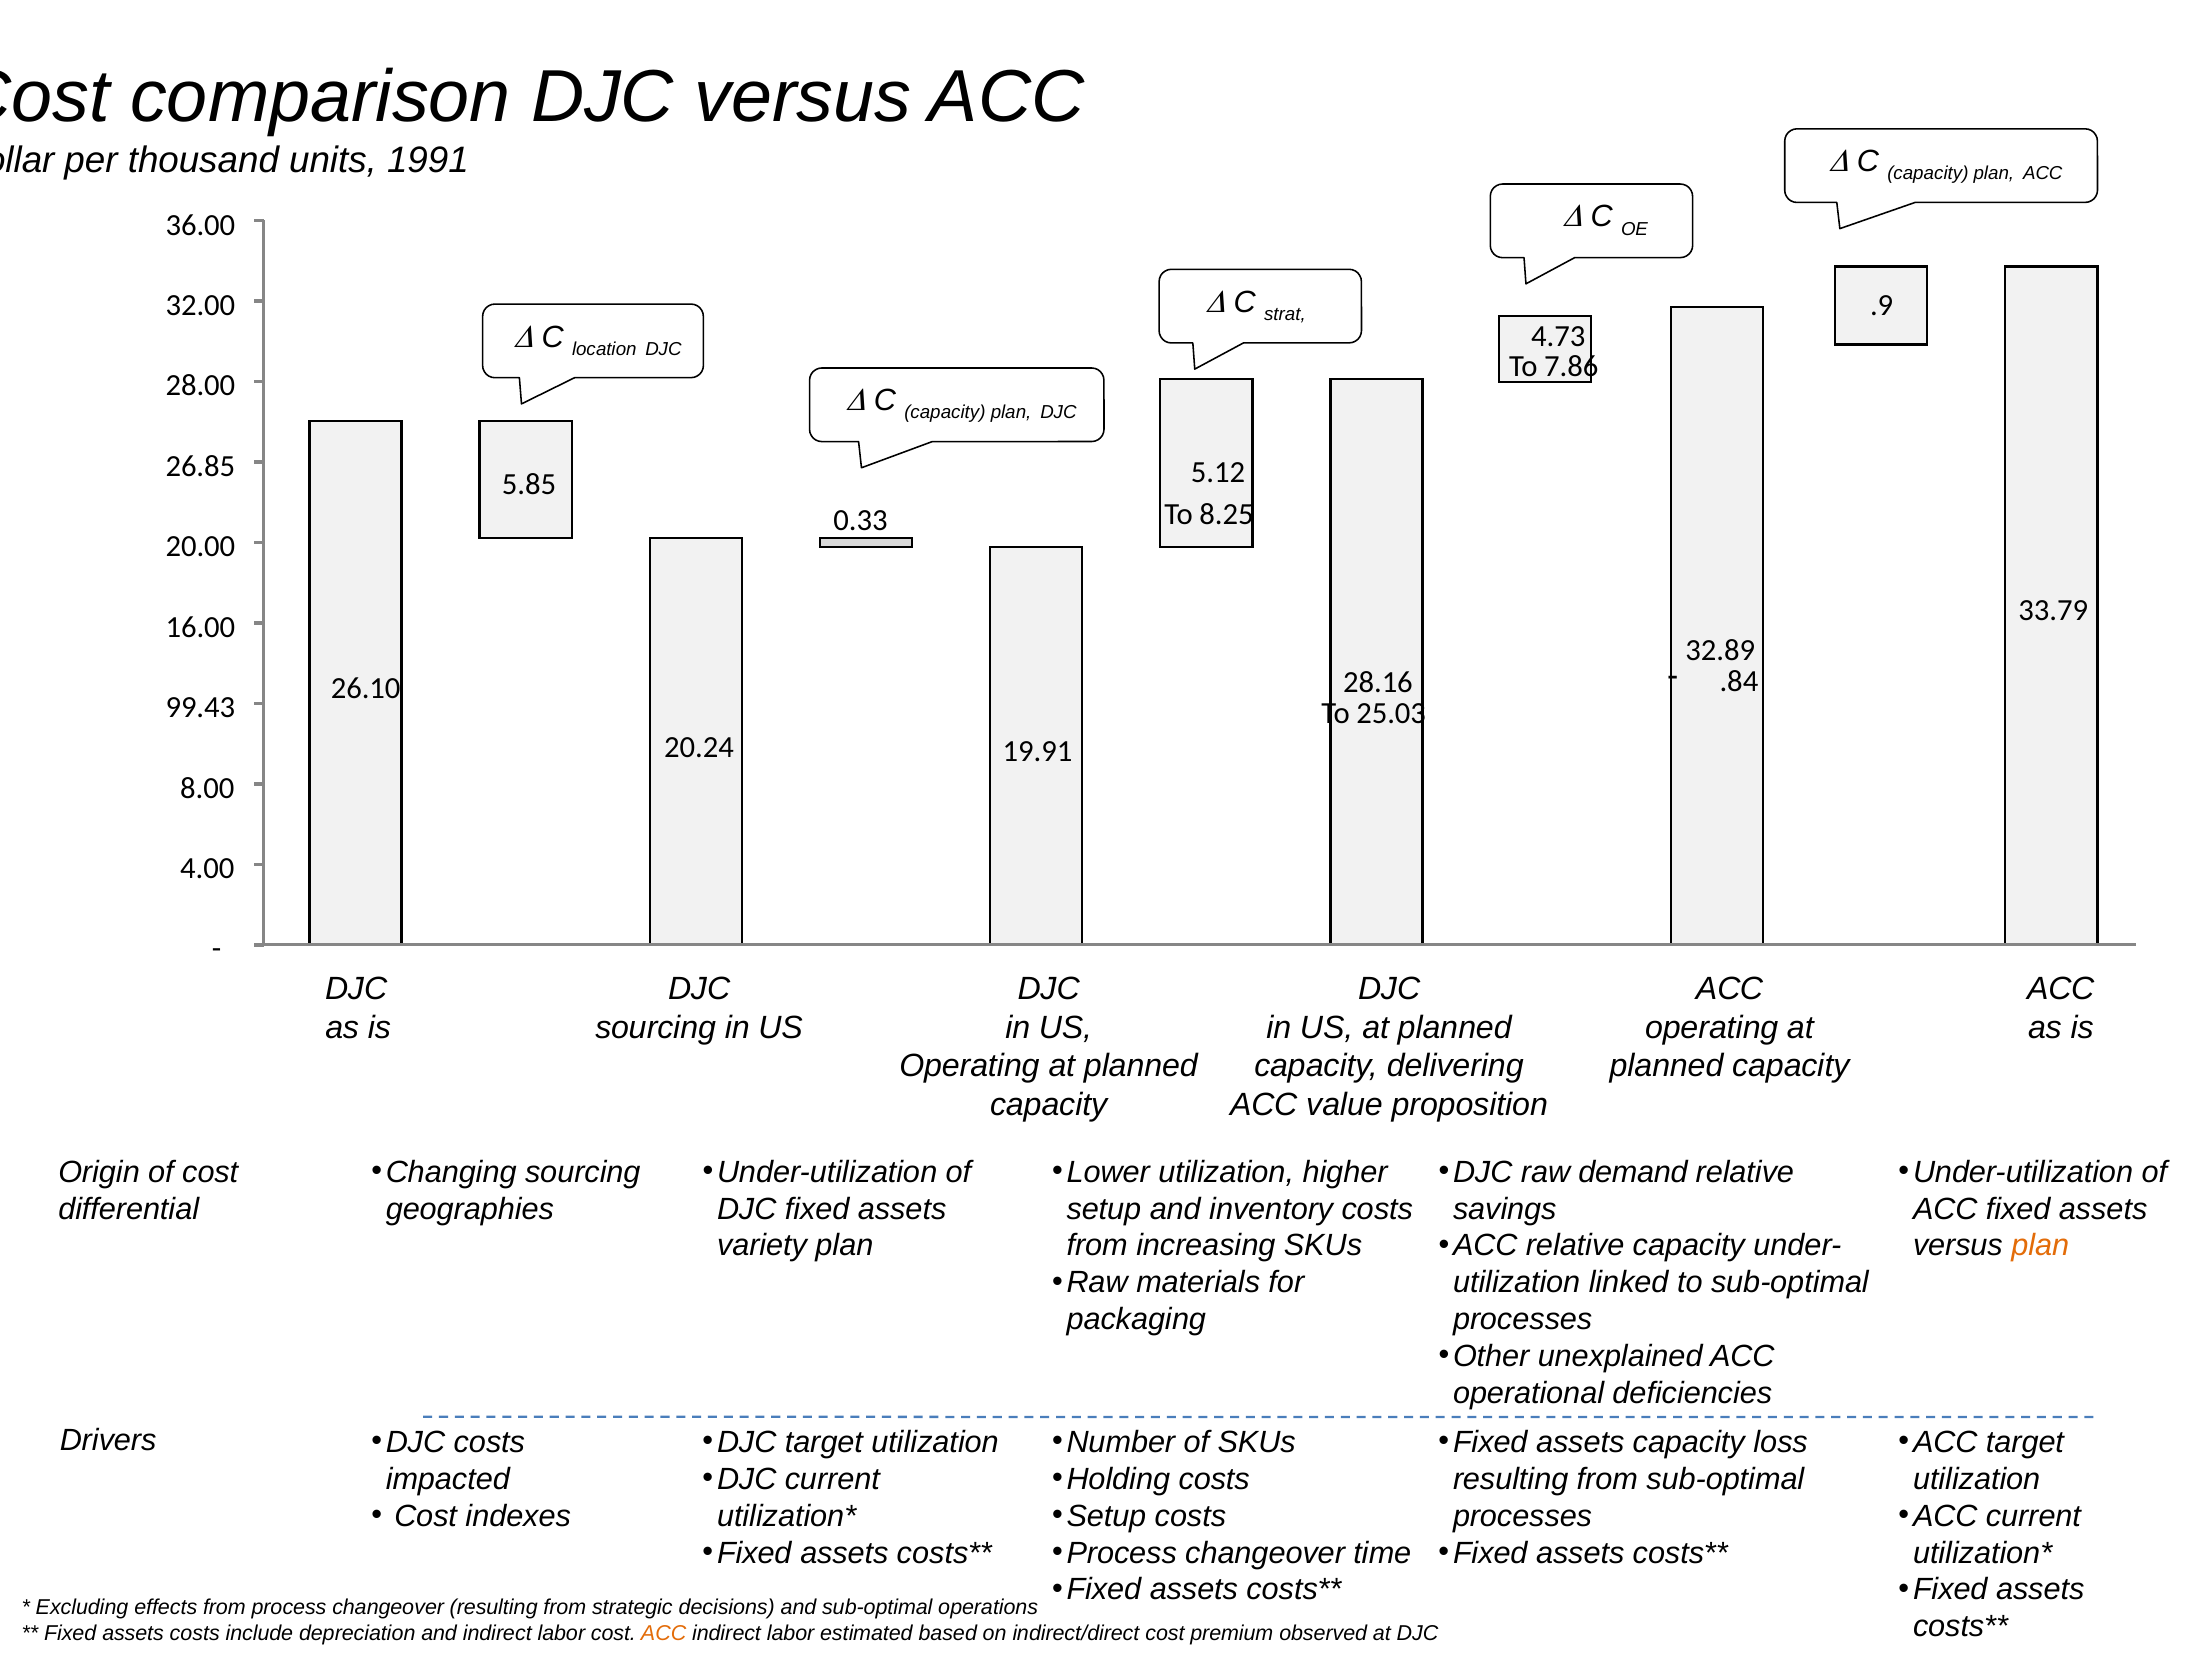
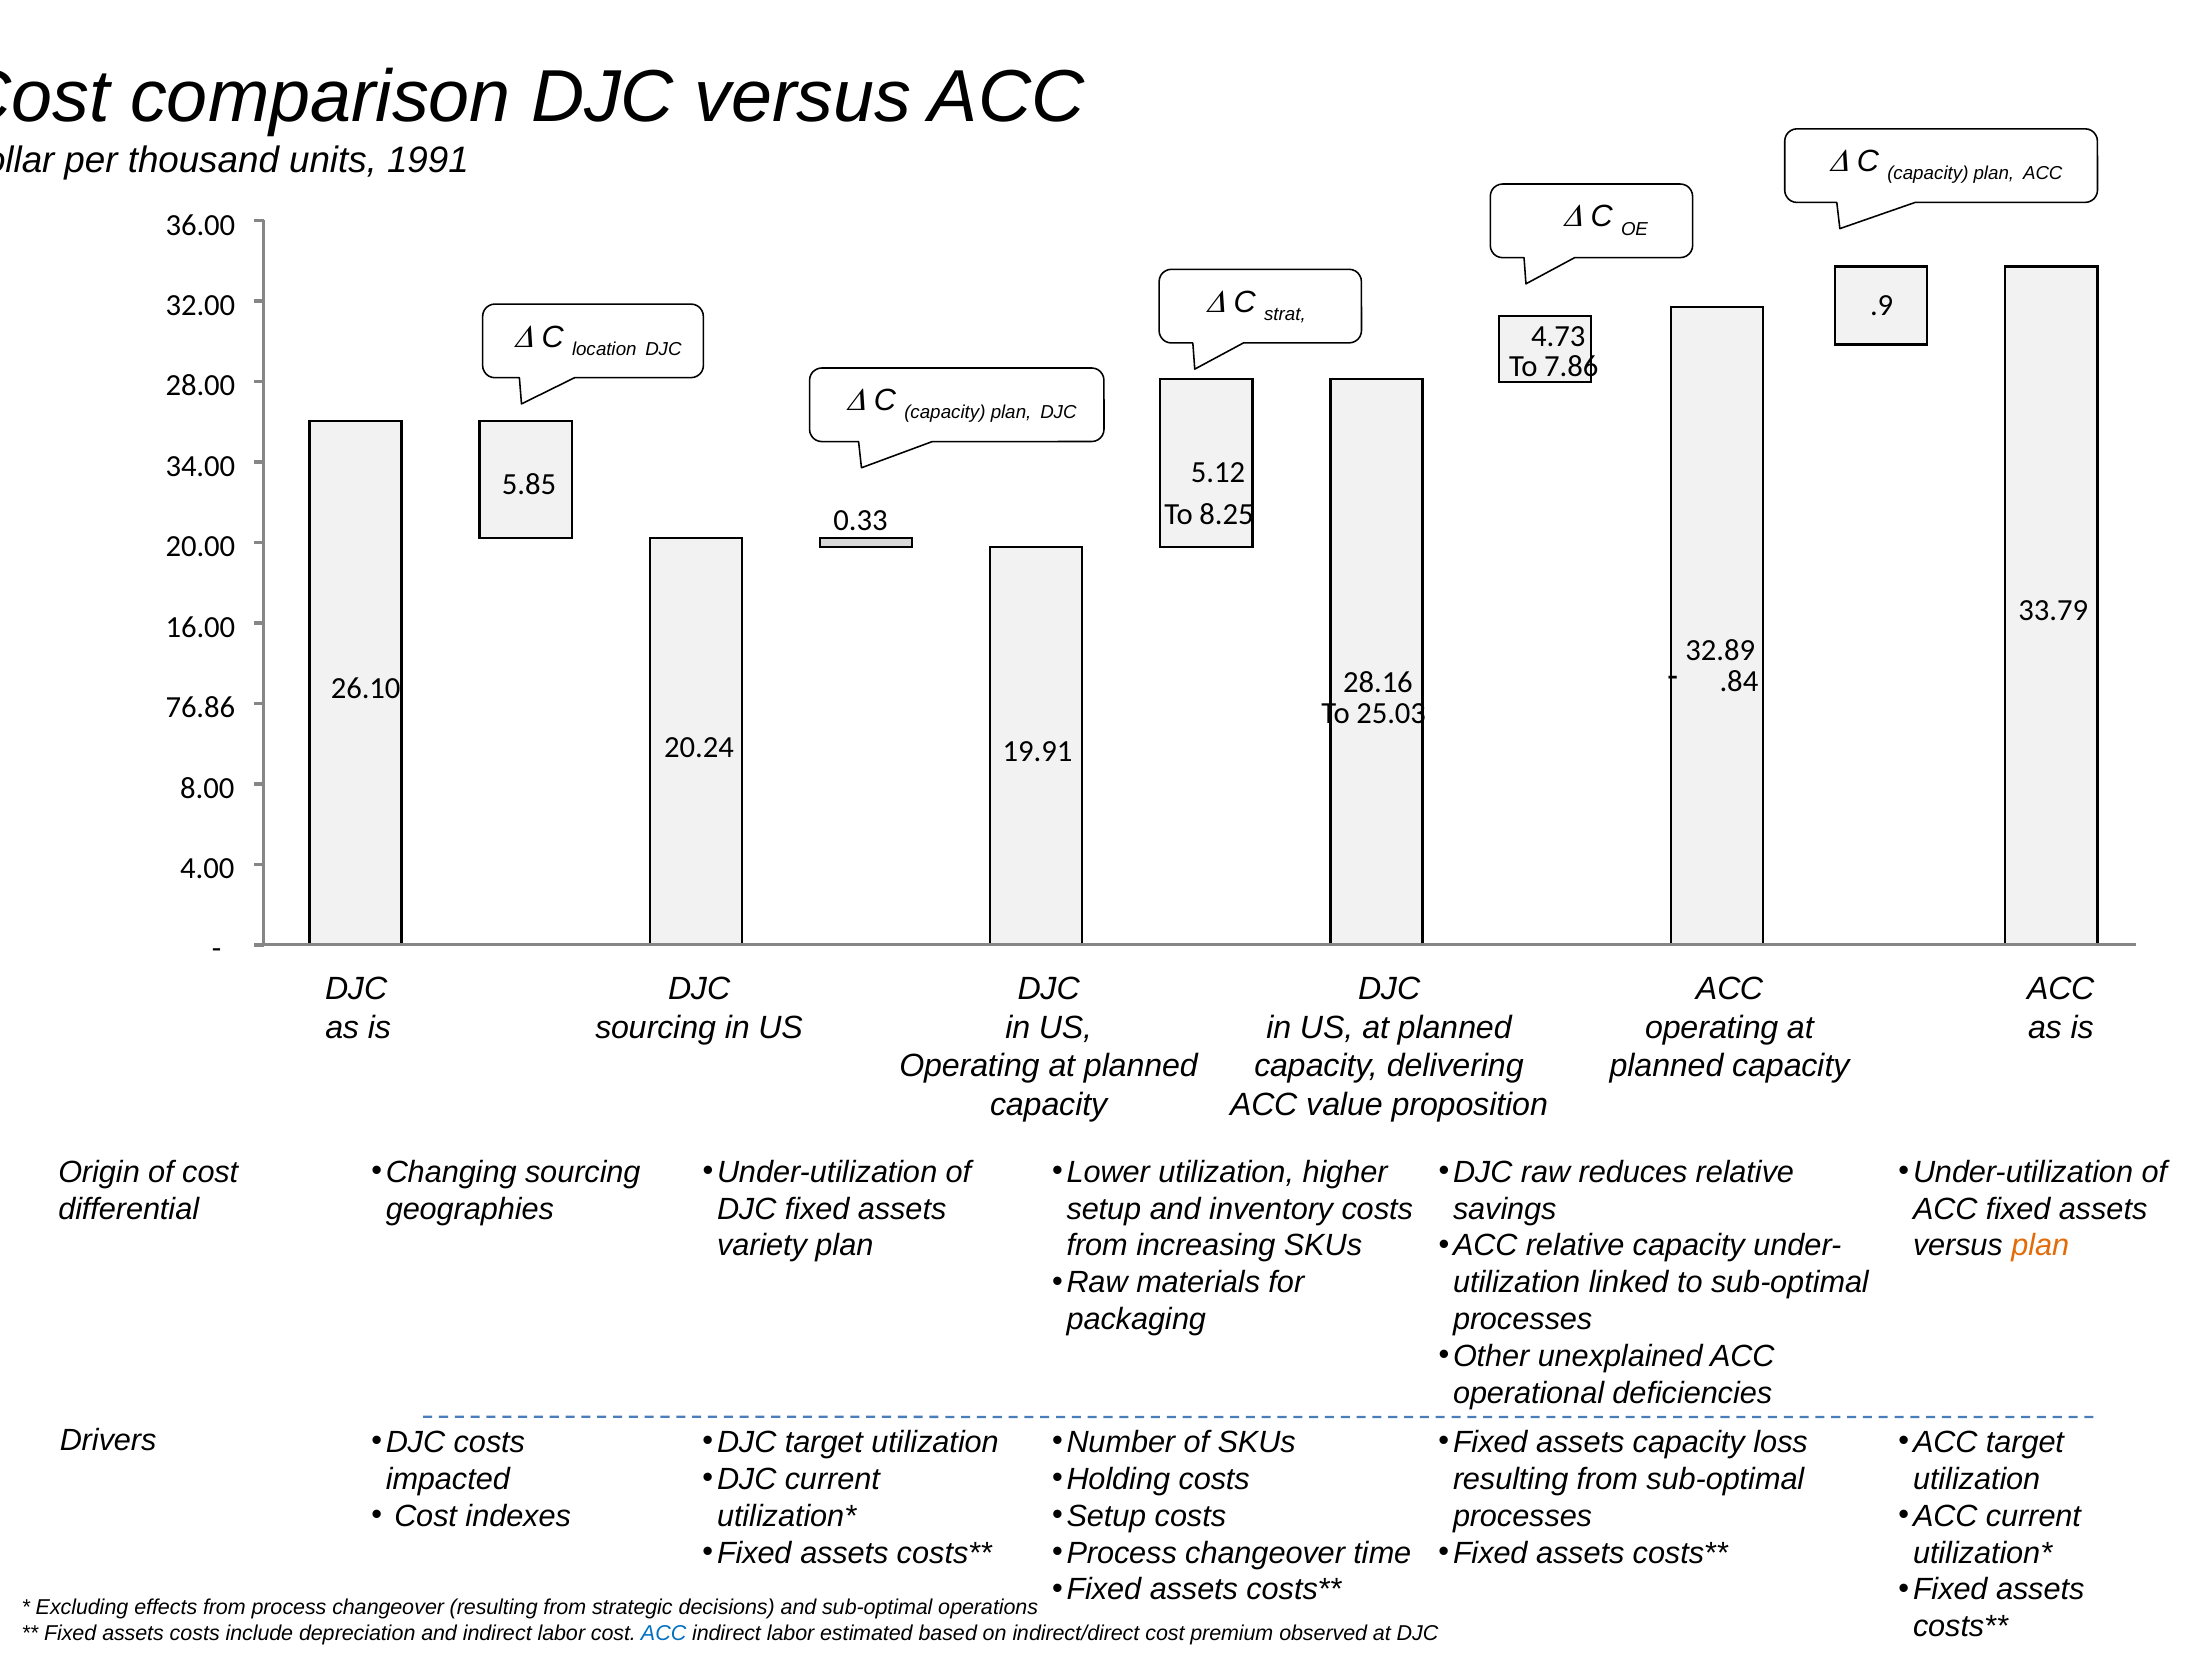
26.85: 26.85 -> 34.00 (200, 466)
99.43: 99.43 -> 76.86 (200, 707)
demand: demand -> reduces (1633, 1172)
ACC colour: orange -> blue (664, 1633)
